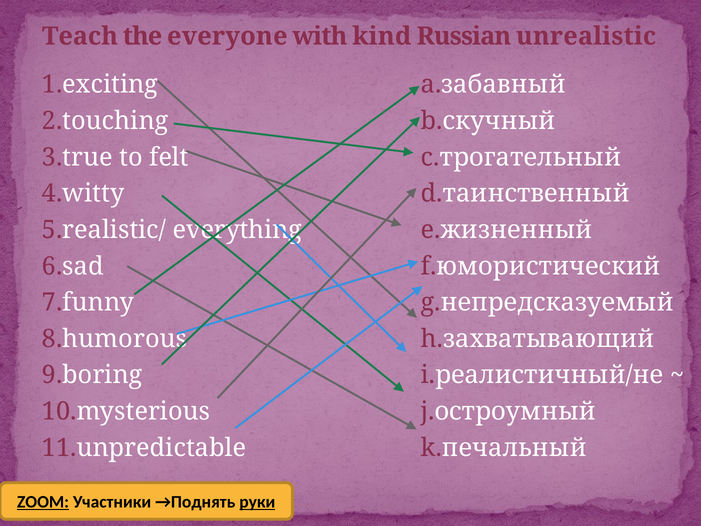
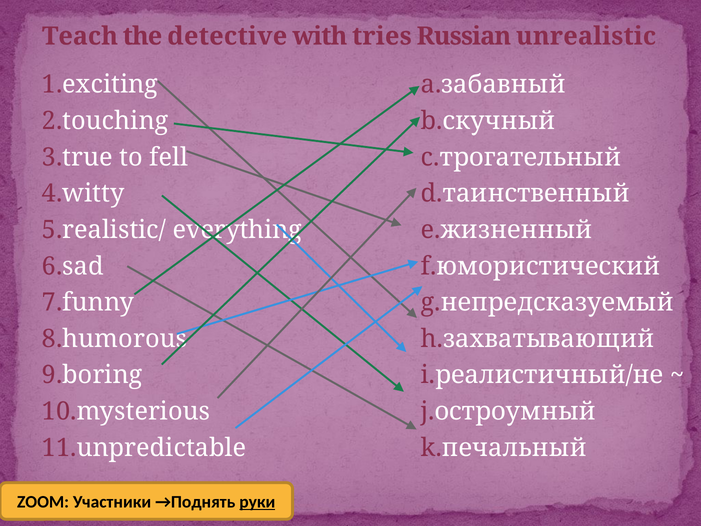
everyone: everyone -> detective (227, 36)
kind: kind -> tries (382, 36)
felt: felt -> fell (169, 157)
ZOOM underline: present -> none (43, 502)
